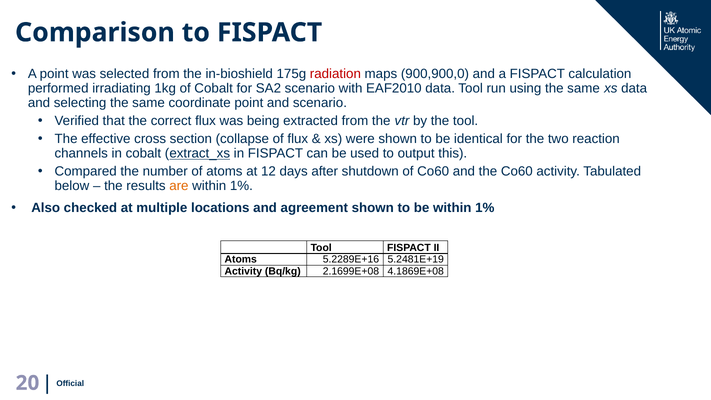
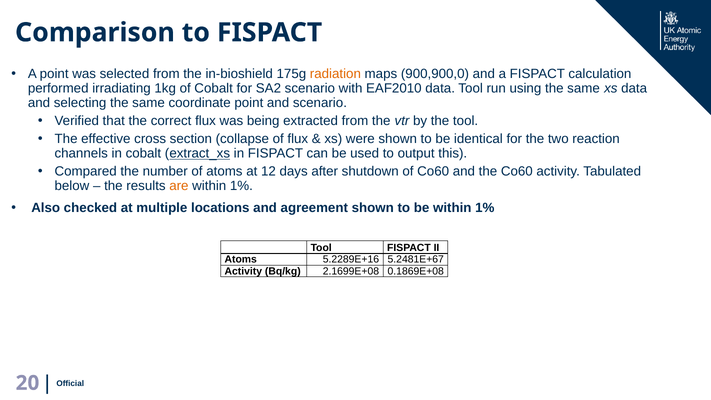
radiation colour: red -> orange (335, 74)
5.2481E+19: 5.2481E+19 -> 5.2481E+67 (416, 259)
4.1869E+08: 4.1869E+08 -> 0.1869E+08 (416, 271)
